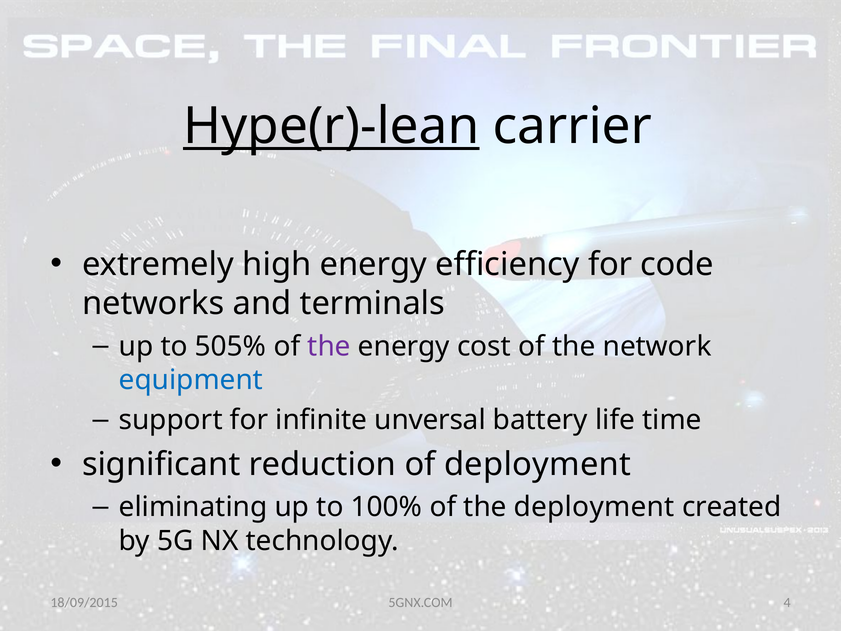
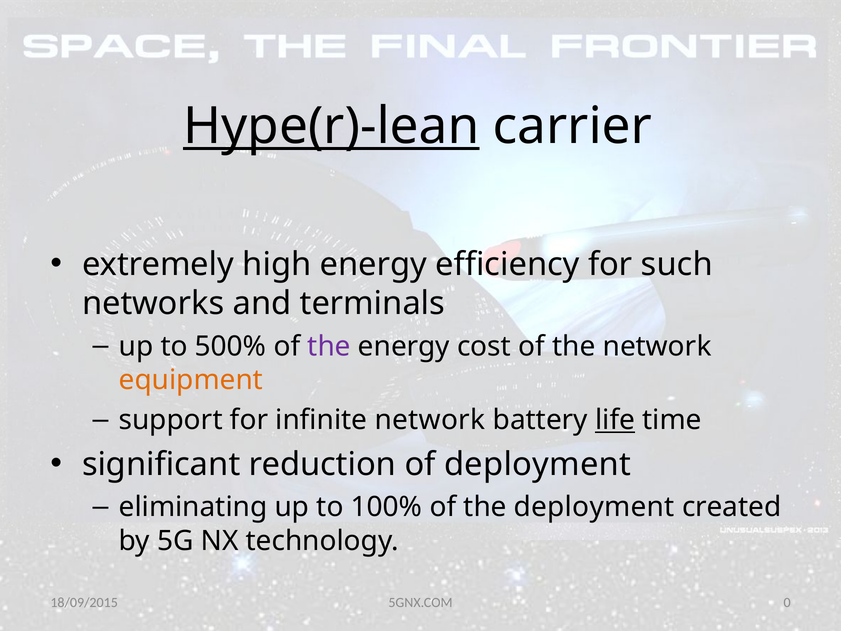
code: code -> such (677, 264)
505%: 505% -> 500% (231, 346)
equipment colour: blue -> orange (191, 380)
infinite unversal: unversal -> network (430, 420)
life underline: none -> present (615, 420)
4: 4 -> 0 (787, 602)
